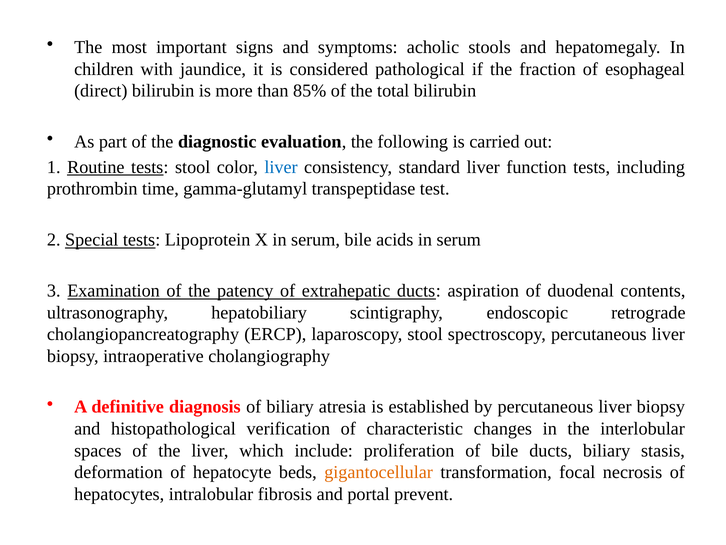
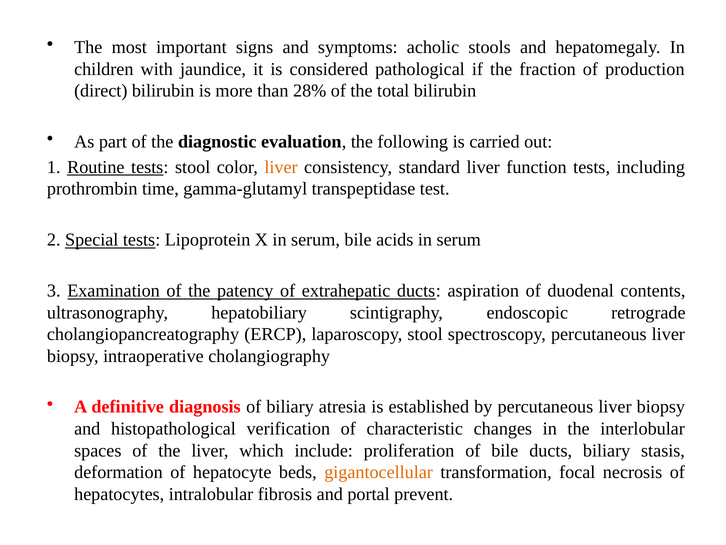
esophageal: esophageal -> production (645, 69)
85%: 85% -> 28% (310, 91)
liver colour: blue -> orange (281, 167)
